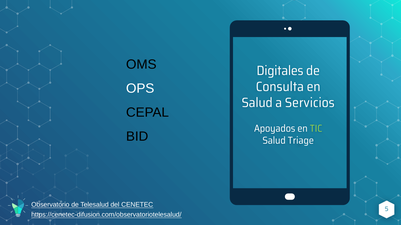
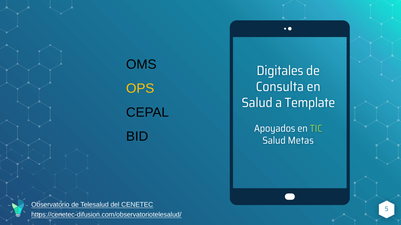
OPS colour: white -> yellow (140, 89)
Servicios: Servicios -> Template (310, 103)
Triage: Triage -> Metas (301, 141)
